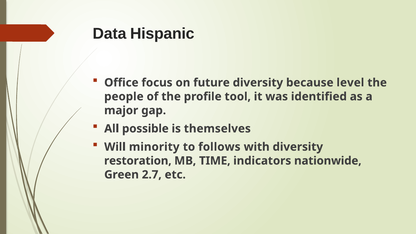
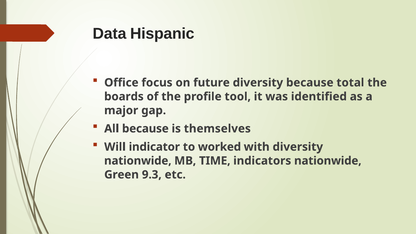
level: level -> total (350, 83)
people: people -> boards (124, 97)
All possible: possible -> because (145, 129)
minority: minority -> indicator (154, 147)
follows: follows -> worked (219, 147)
restoration: restoration -> nationwide (138, 161)
2.7: 2.7 -> 9.3 (152, 175)
